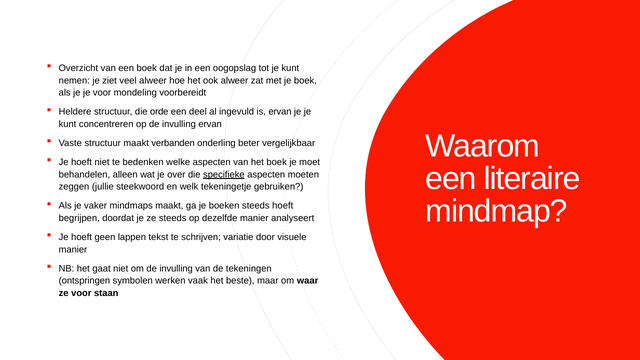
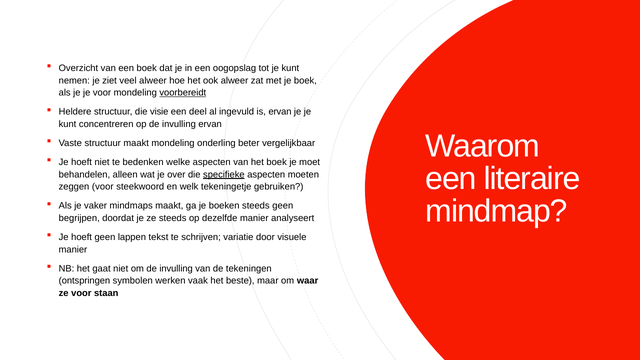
voorbereidt underline: none -> present (183, 93)
orde: orde -> visie (159, 112)
maakt verbanden: verbanden -> mondeling (173, 143)
zeggen jullie: jullie -> voor (103, 187)
steeds hoeft: hoeft -> geen (283, 206)
